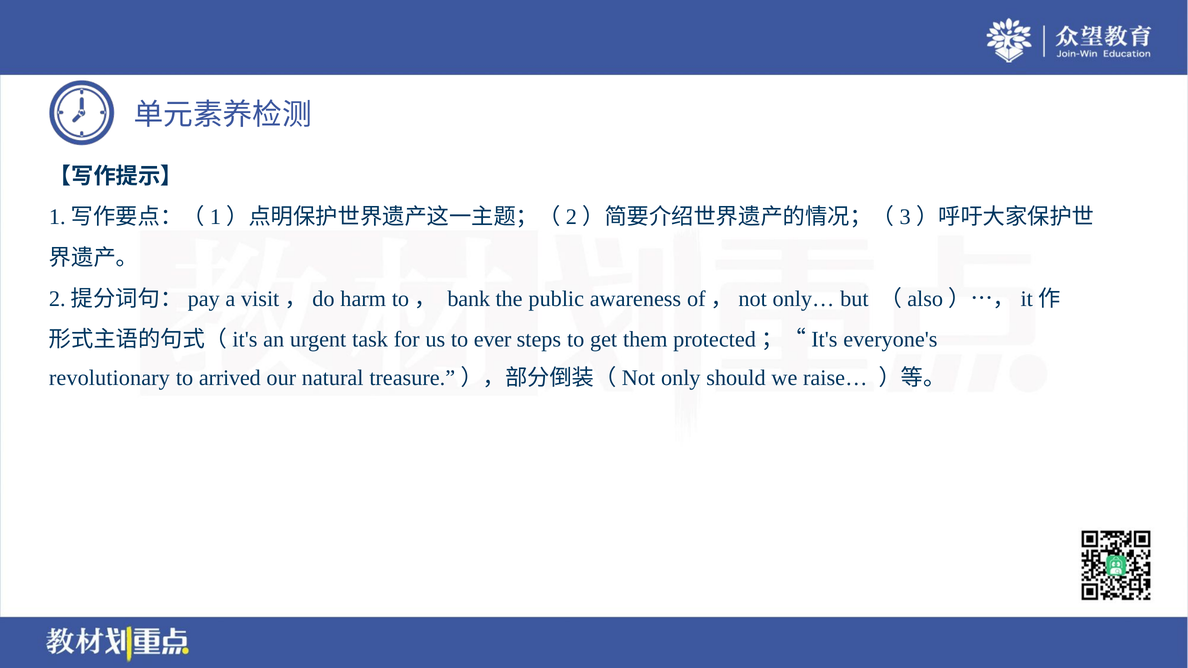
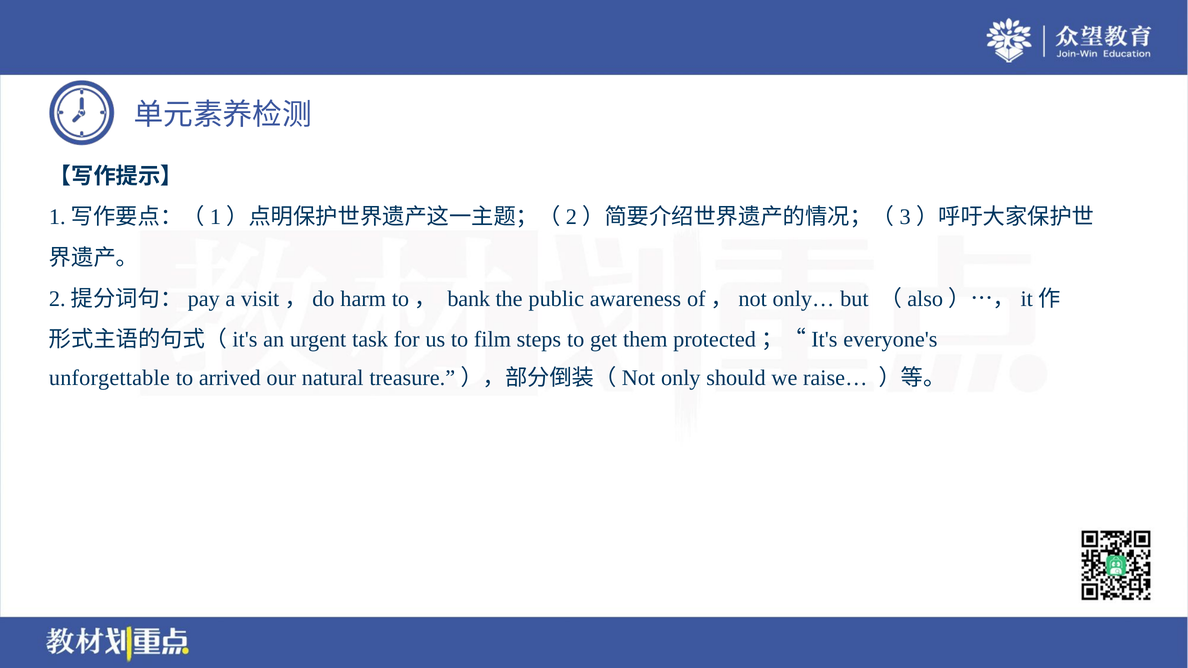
ever: ever -> film (492, 340)
revolutionary: revolutionary -> unforgettable (109, 378)
